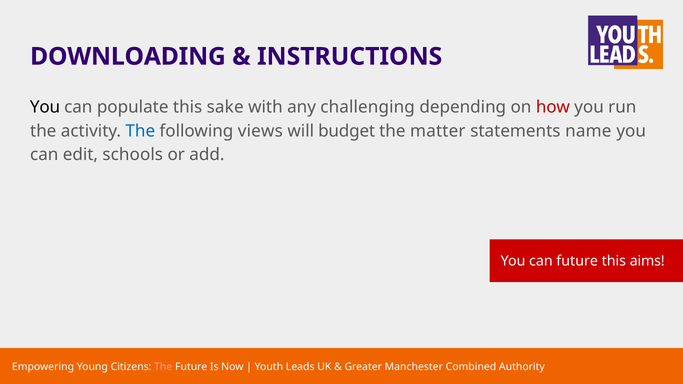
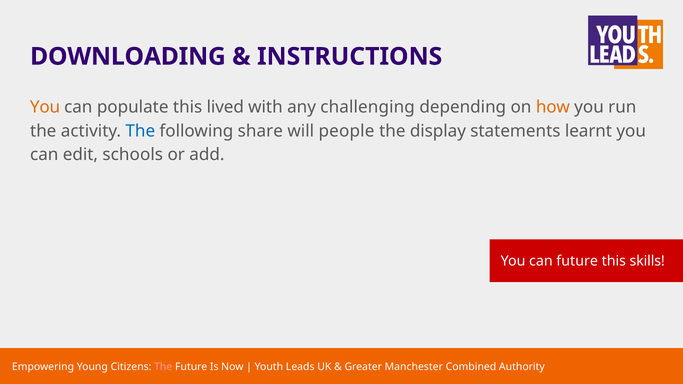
You colour: black -> orange (45, 107)
sake: sake -> lived (225, 107)
how colour: red -> orange (553, 107)
views: views -> share (260, 131)
budget: budget -> people (346, 131)
matter: matter -> display (438, 131)
name: name -> learnt (588, 131)
aims: aims -> skills (647, 261)
